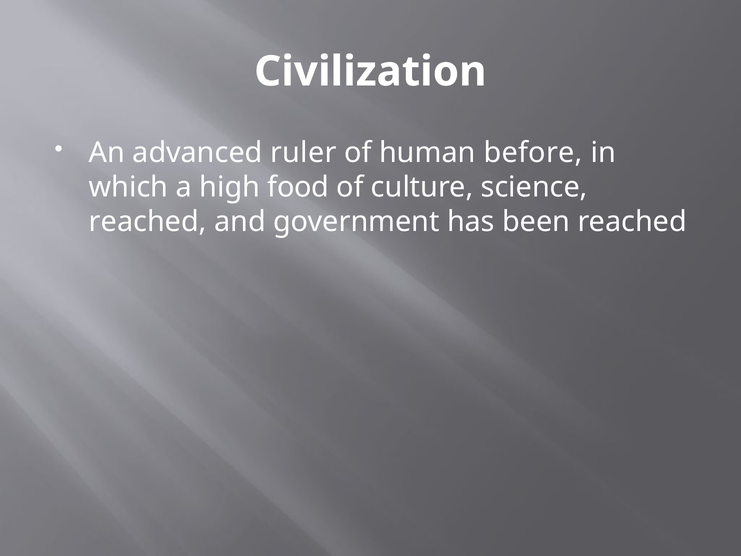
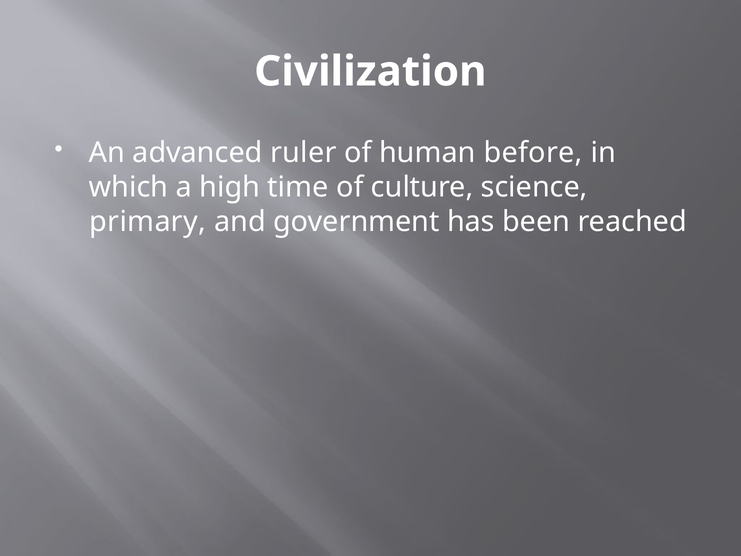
food: food -> time (298, 187)
reached: reached -> primary (148, 222)
